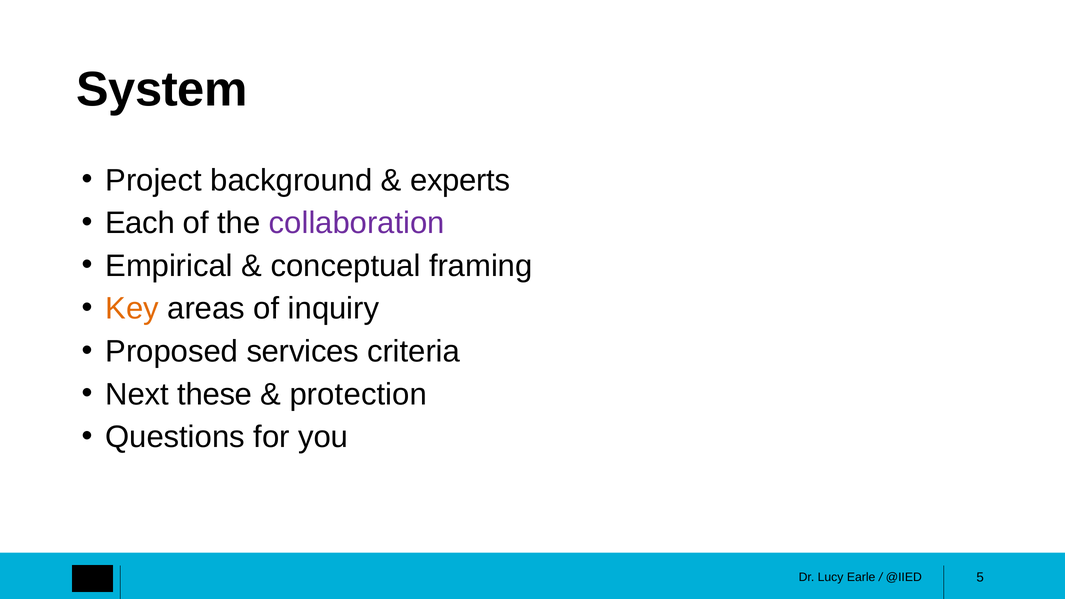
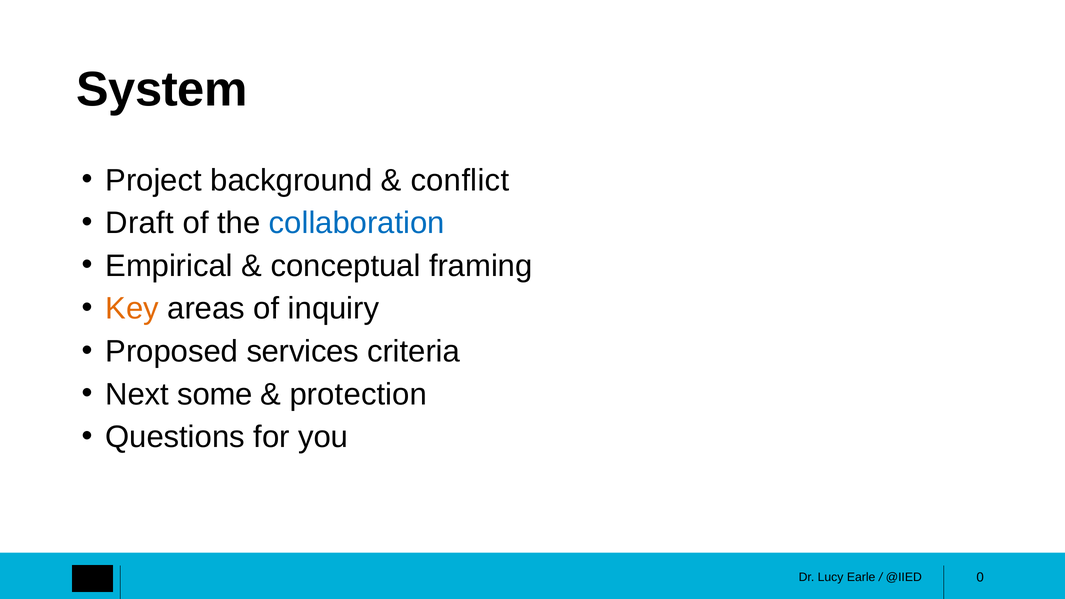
experts: experts -> conflict (460, 180)
Each: Each -> Draft (140, 223)
collaboration colour: purple -> blue (357, 223)
these: these -> some (215, 394)
5: 5 -> 0 (980, 577)
